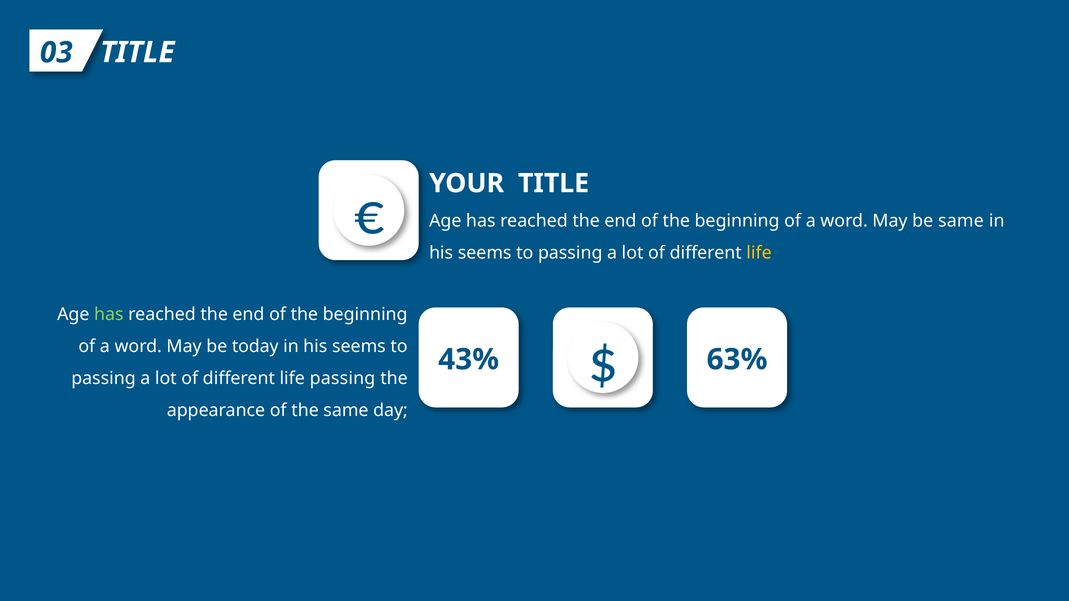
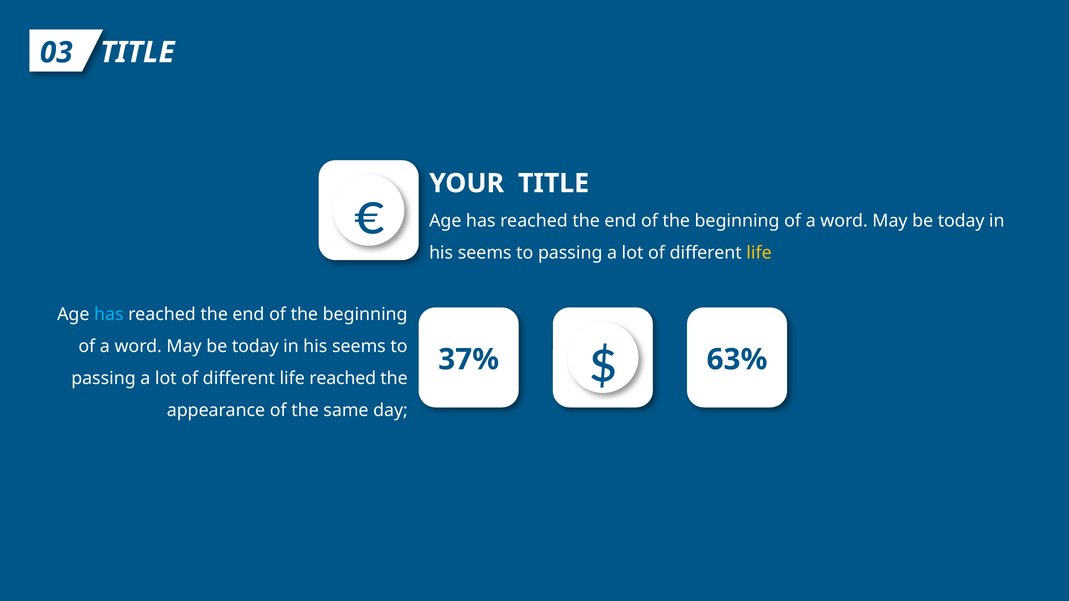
same: same -> today (961, 221)
has colour: light green -> light blue (109, 314)
43%: 43% -> 37% (469, 360)
life passing: passing -> reached (343, 379)
